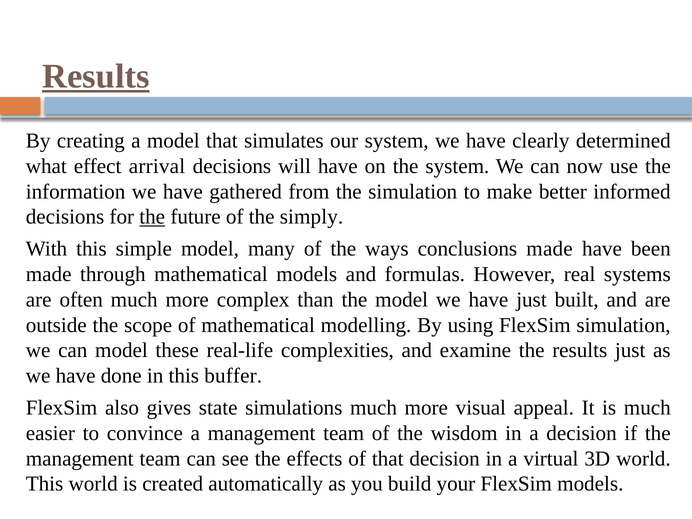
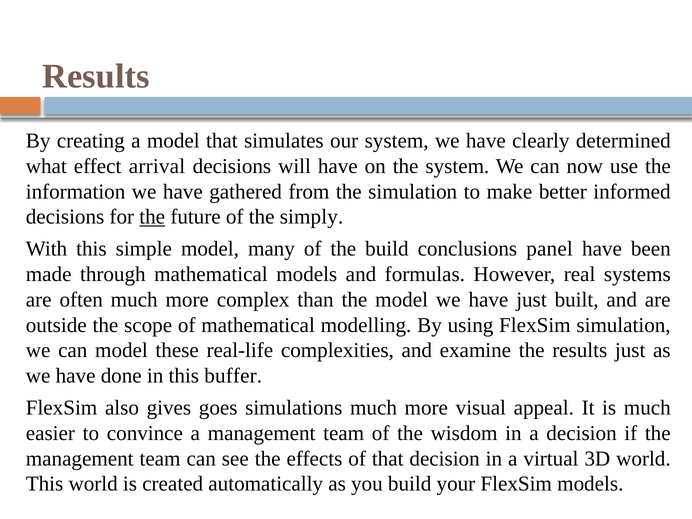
Results underline: present -> none (96, 76)
the ways: ways -> build (387, 249)
conclusions made: made -> panel (550, 249)
state: state -> goes (218, 408)
